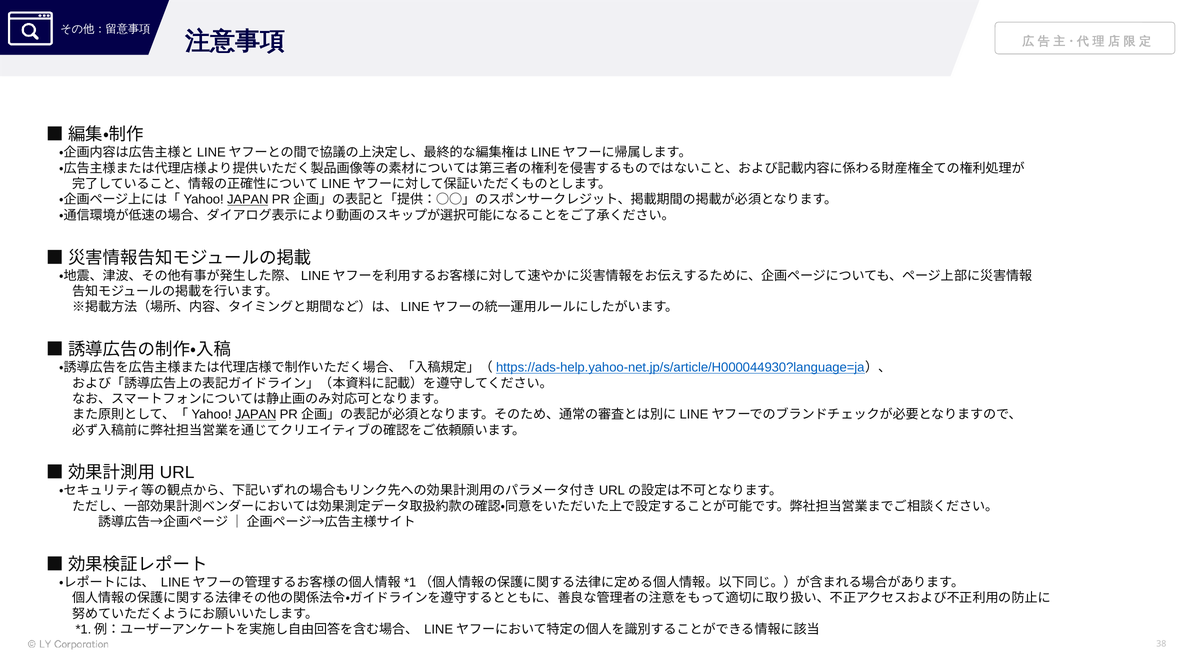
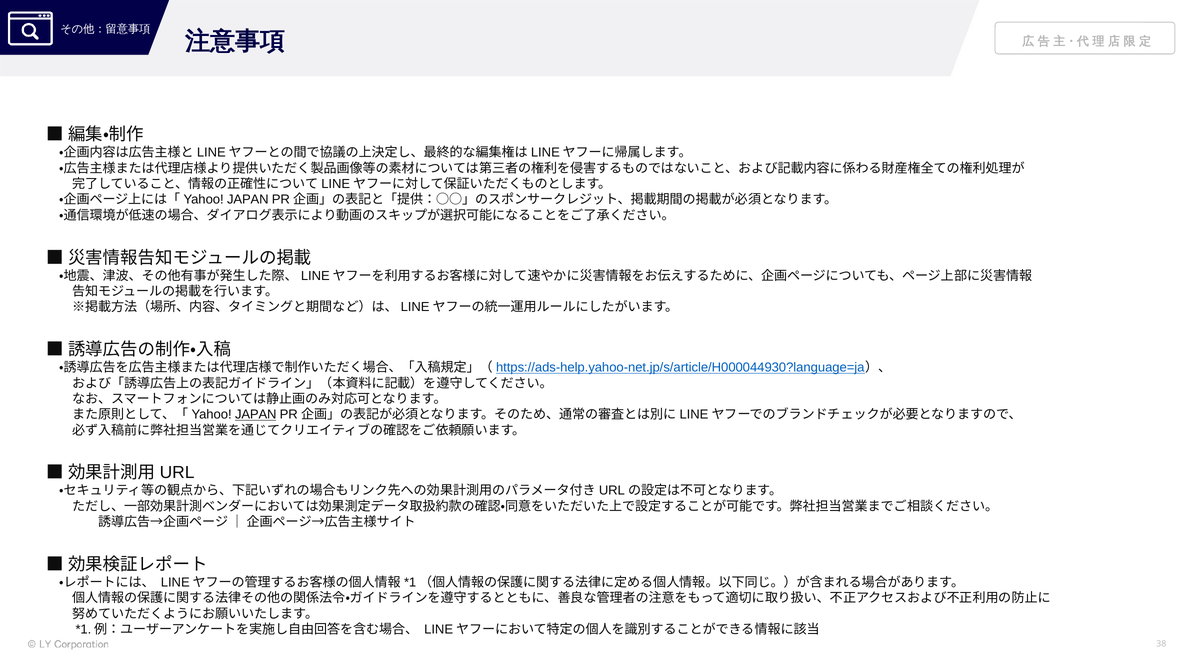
JAPAN underline: present -> none (248, 200)
